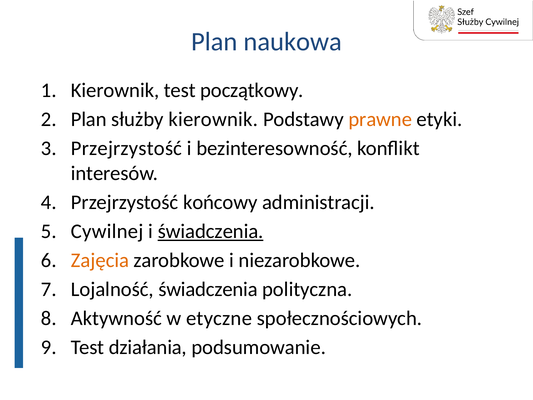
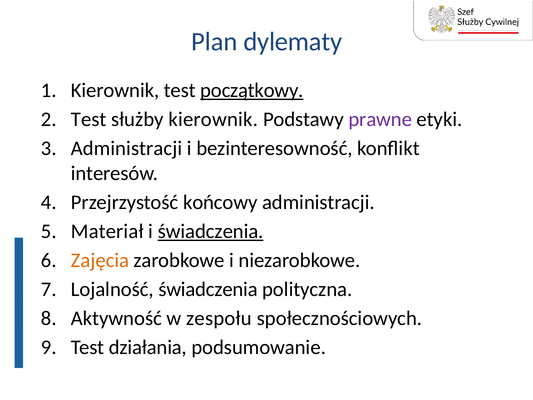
naukowa: naukowa -> dylematy (293, 42)
początkowy underline: none -> present (252, 90)
Plan: Plan -> Test (89, 119)
prawne colour: orange -> purple (380, 119)
Przejrzystość: Przejrzystość -> Administracji (127, 148)
Cywilnej: Cywilnej -> Materiał (107, 231)
etyczne: etyczne -> zespołu (219, 318)
